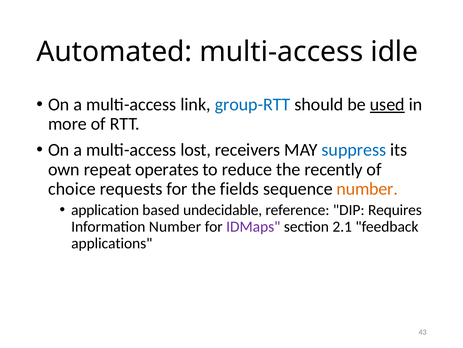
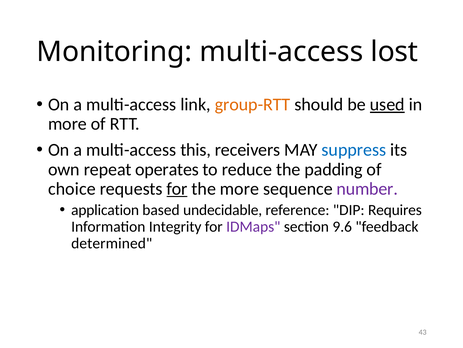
Automated: Automated -> Monitoring (114, 52)
idle: idle -> lost (394, 52)
group-RTT colour: blue -> orange (253, 104)
lost: lost -> this (196, 150)
recently: recently -> padding (334, 169)
for underline: none -> present (177, 188)
the fields: fields -> more (239, 188)
number colour: orange -> purple (367, 188)
Information Number: Number -> Integrity (175, 226)
2.1: 2.1 -> 9.6 (342, 226)
applications: applications -> determined (112, 243)
